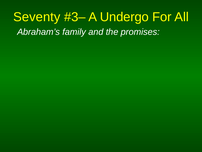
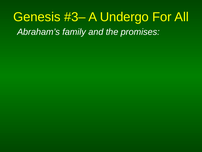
Seventy: Seventy -> Genesis (37, 17)
